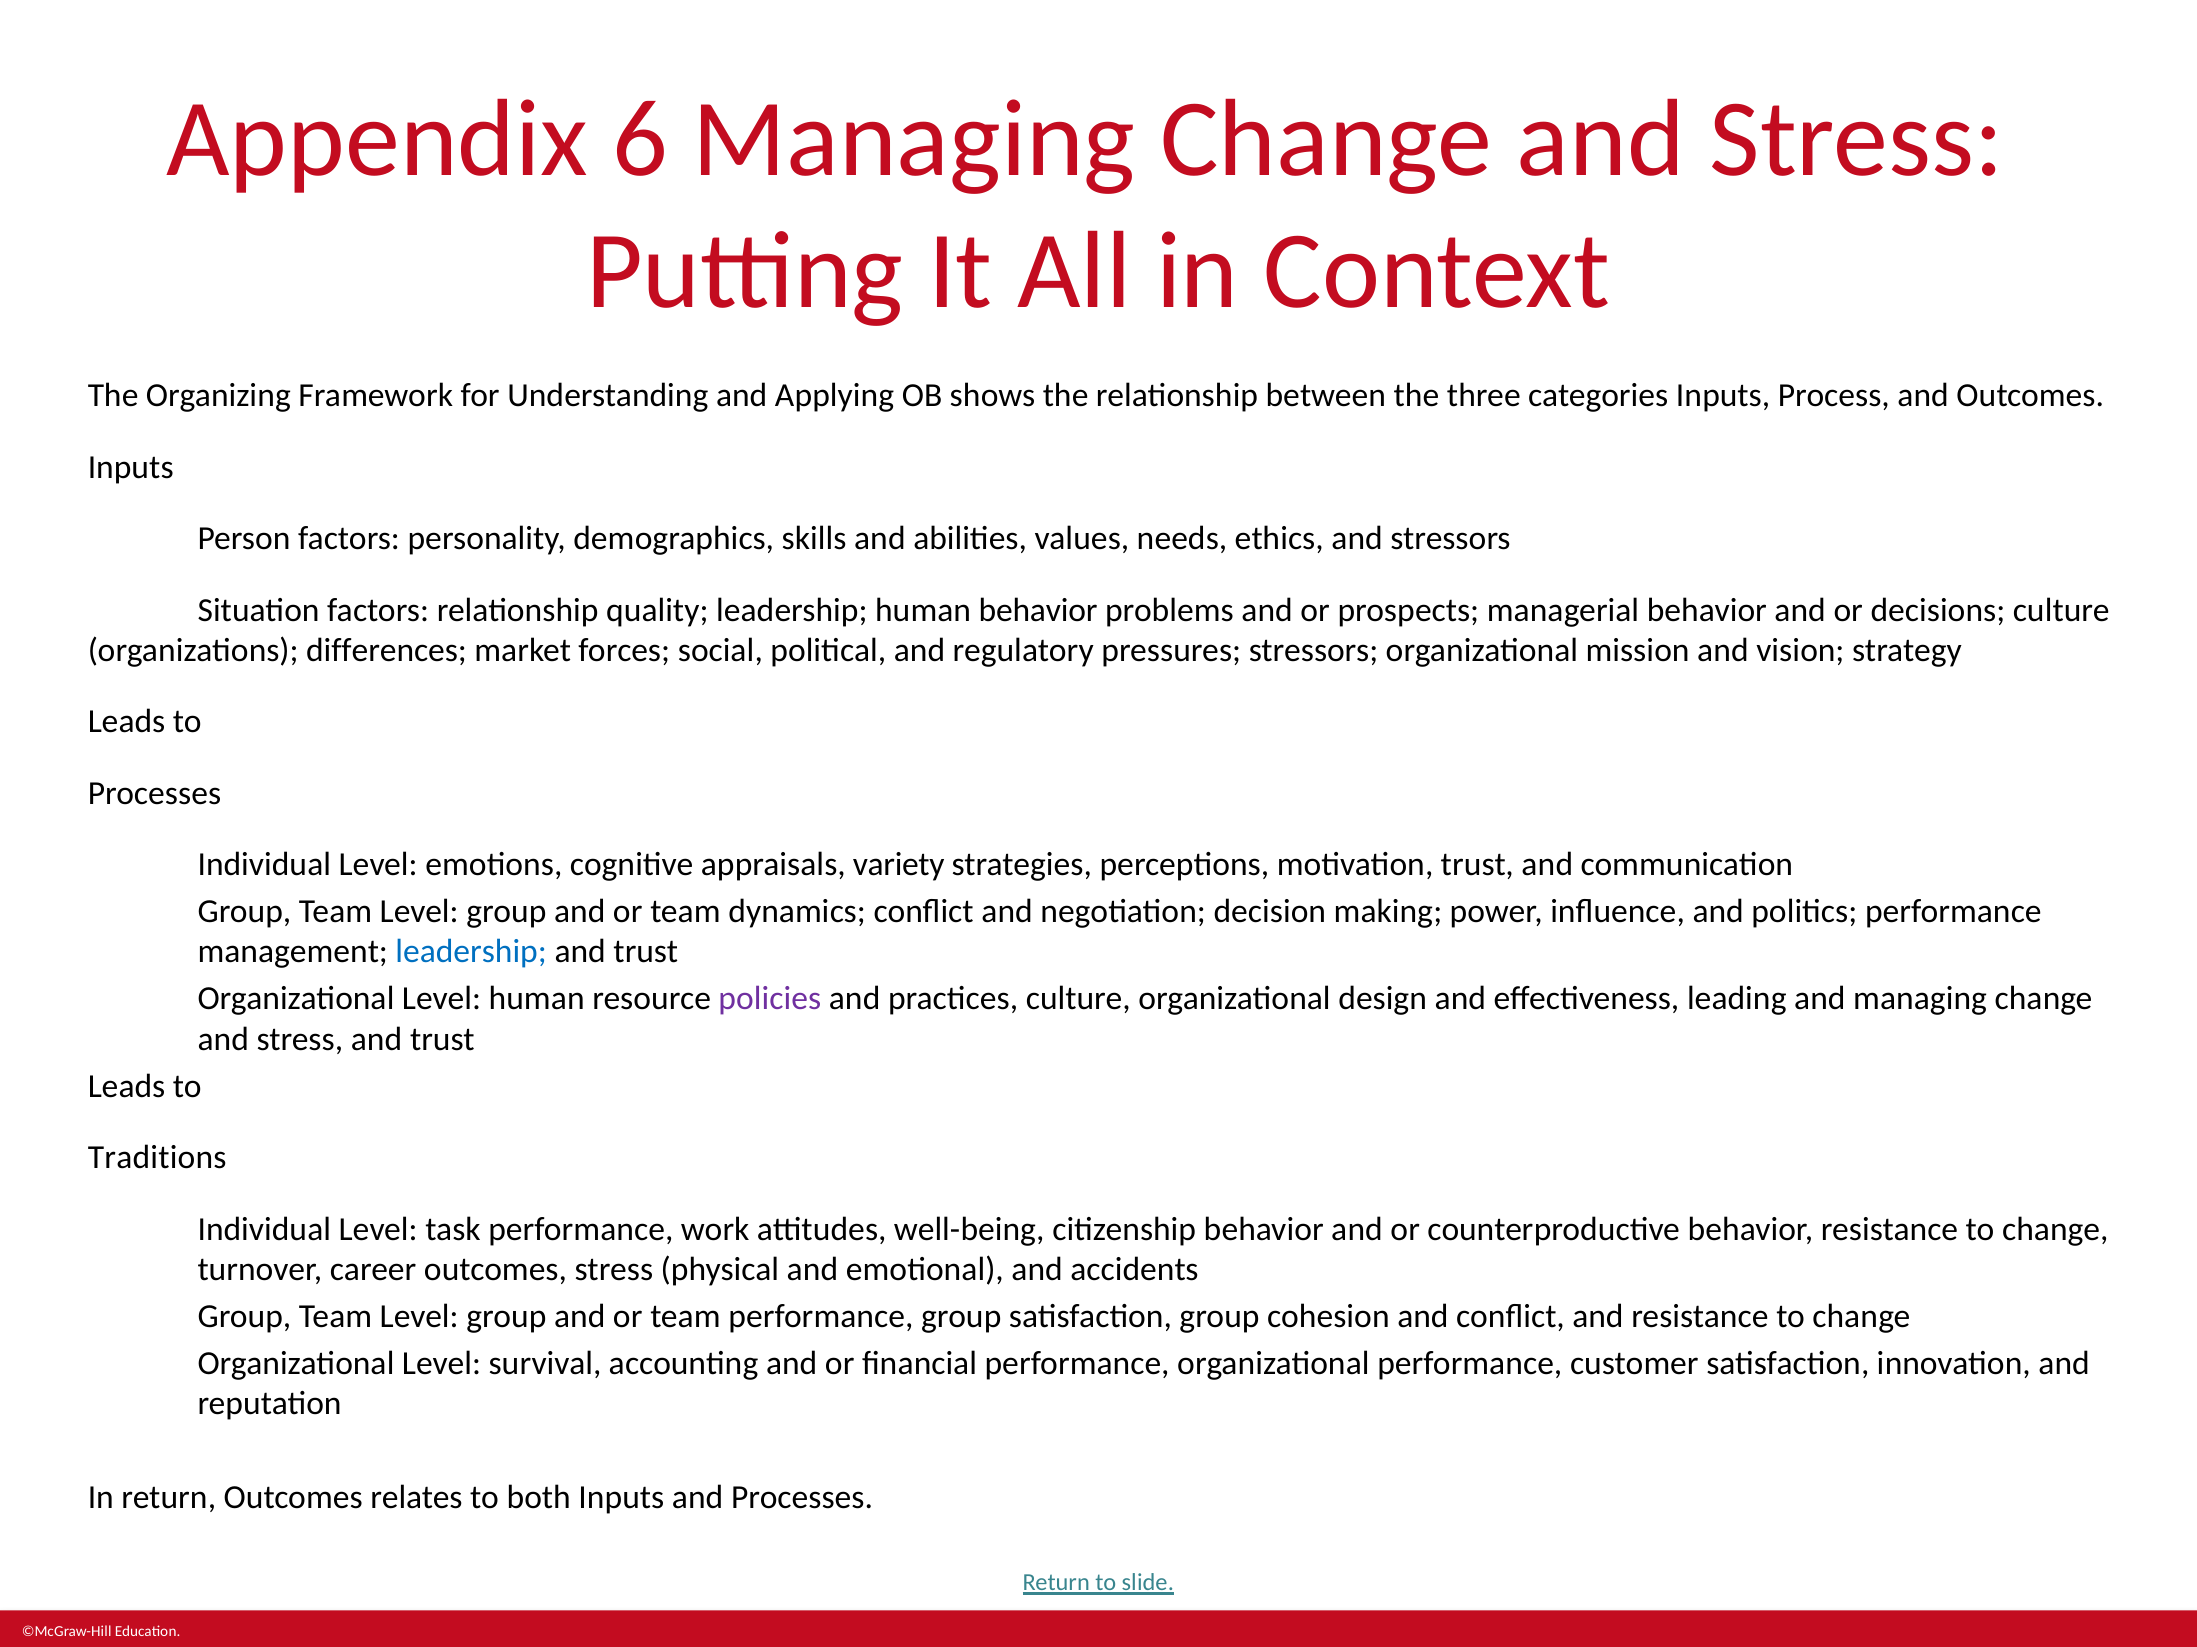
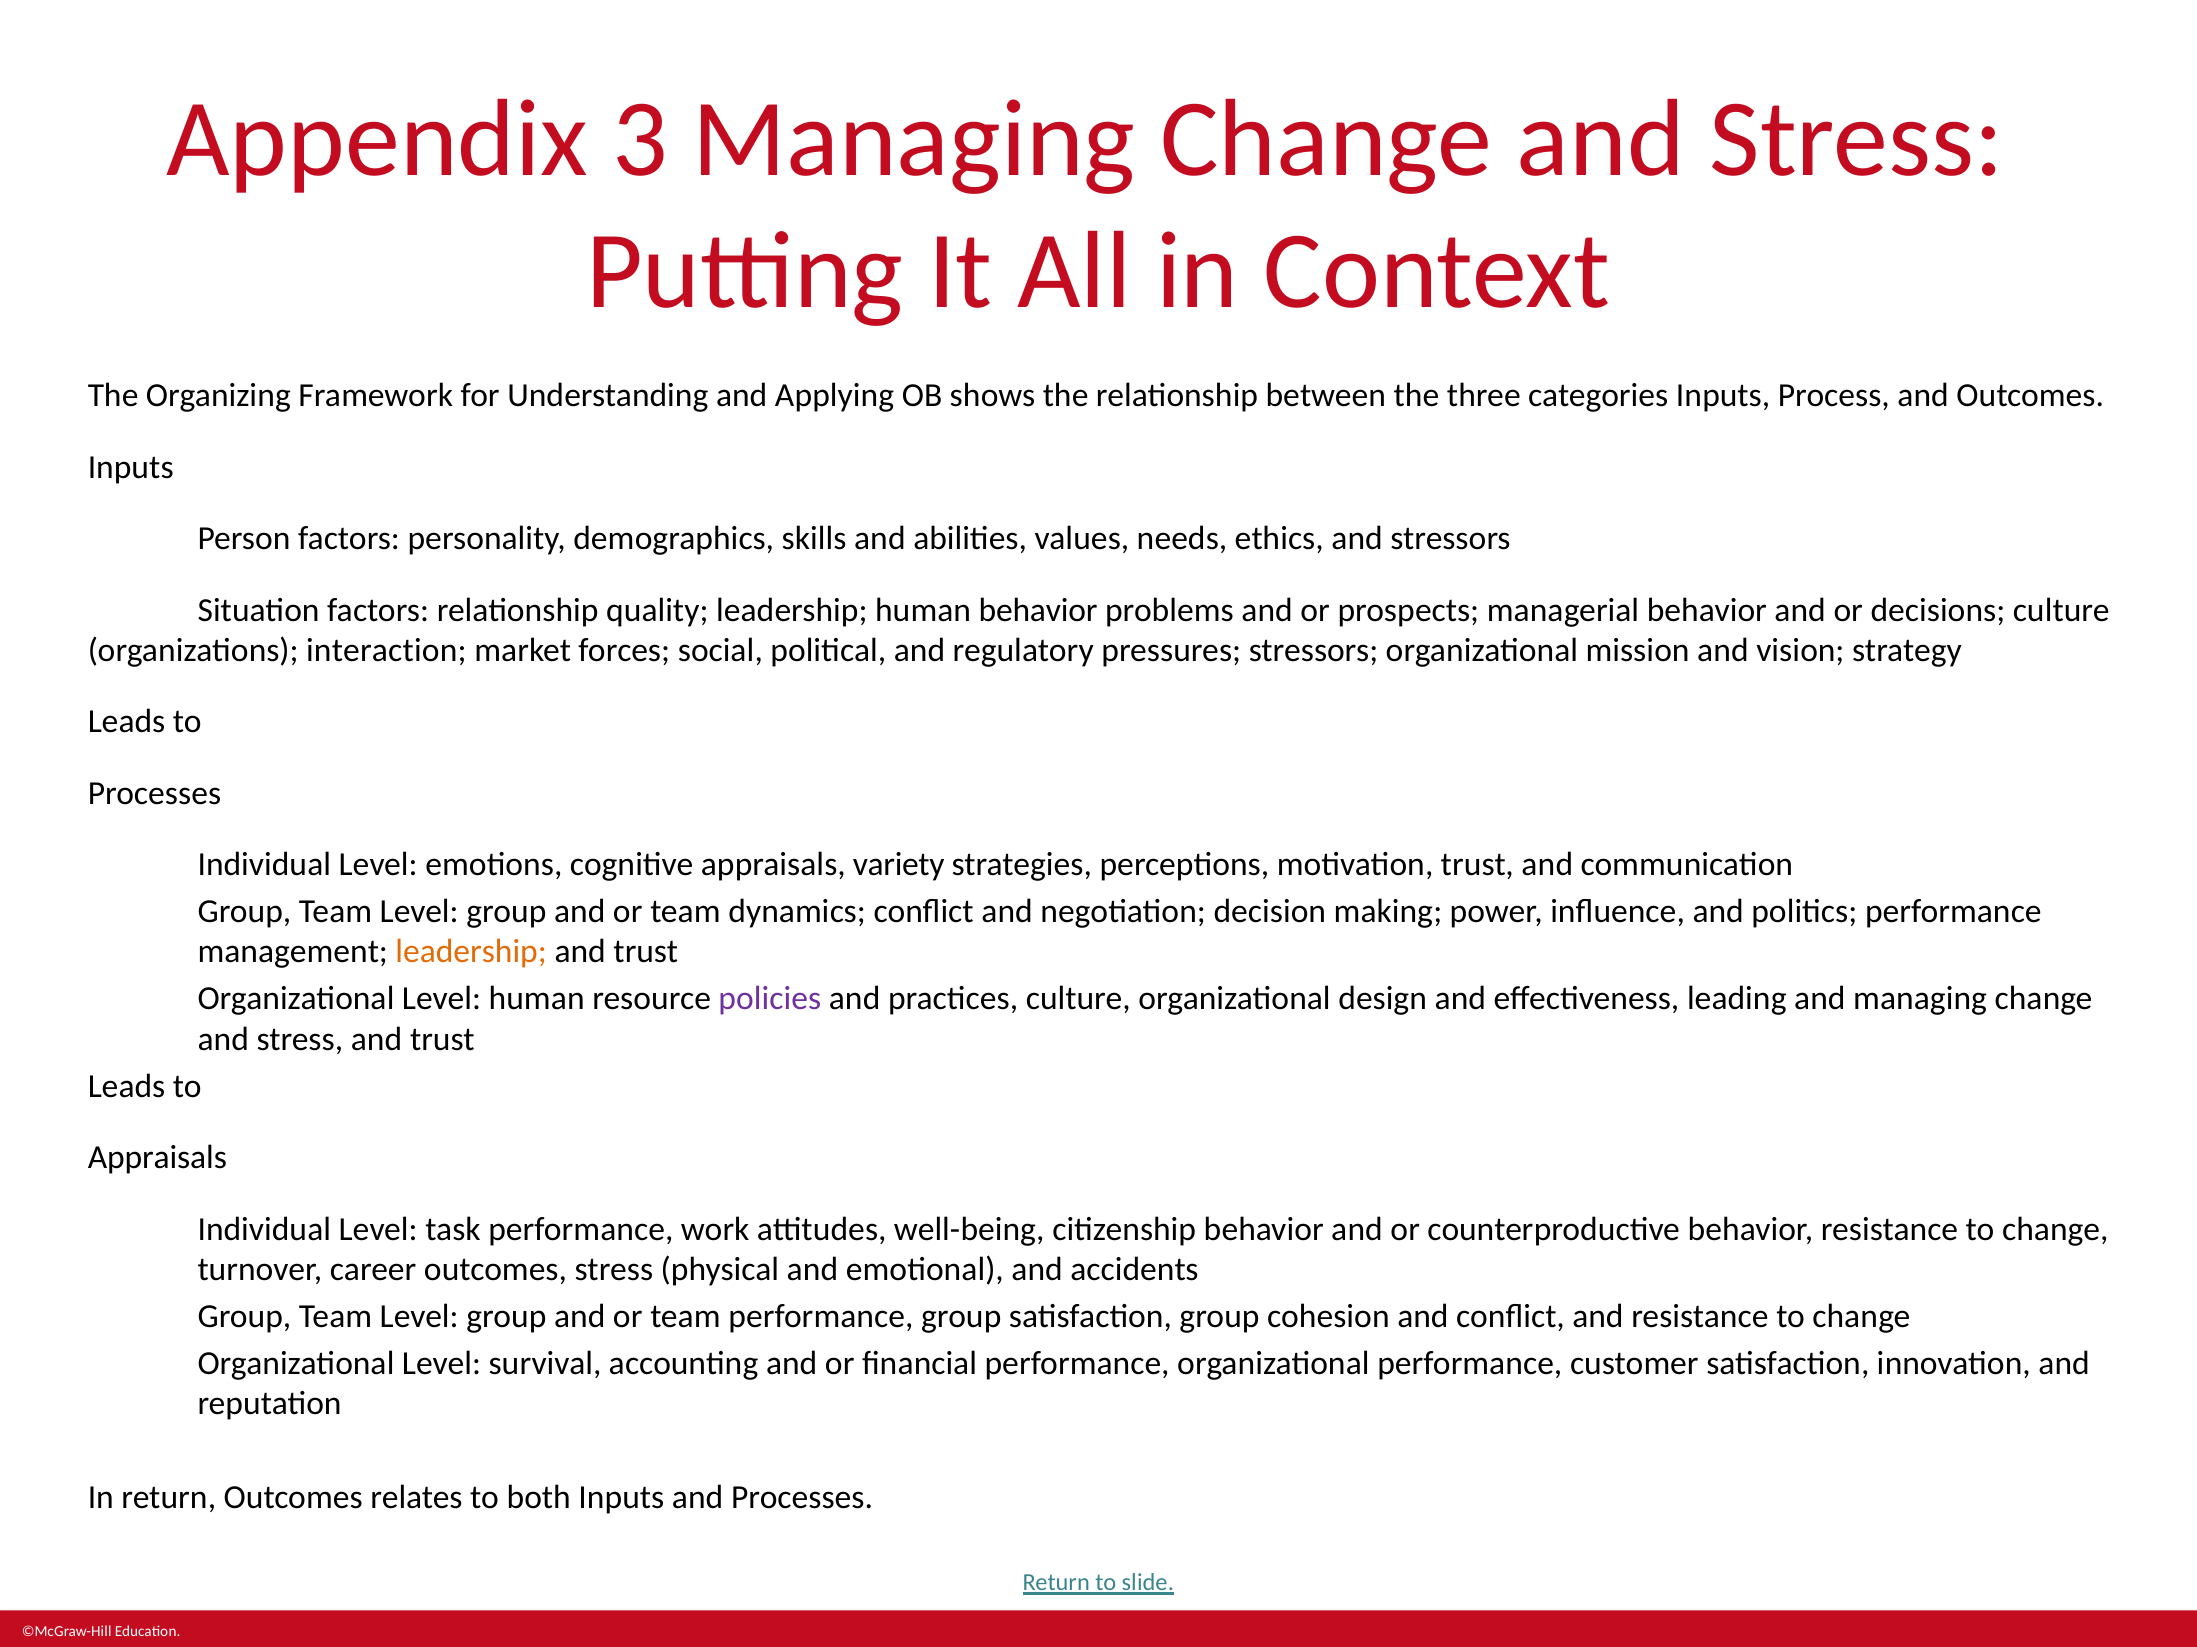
6: 6 -> 3 (640, 139)
differences: differences -> interaction (386, 651)
leadership colour: blue -> orange (471, 952)
Traditions: Traditions -> Appraisals (157, 1158)
